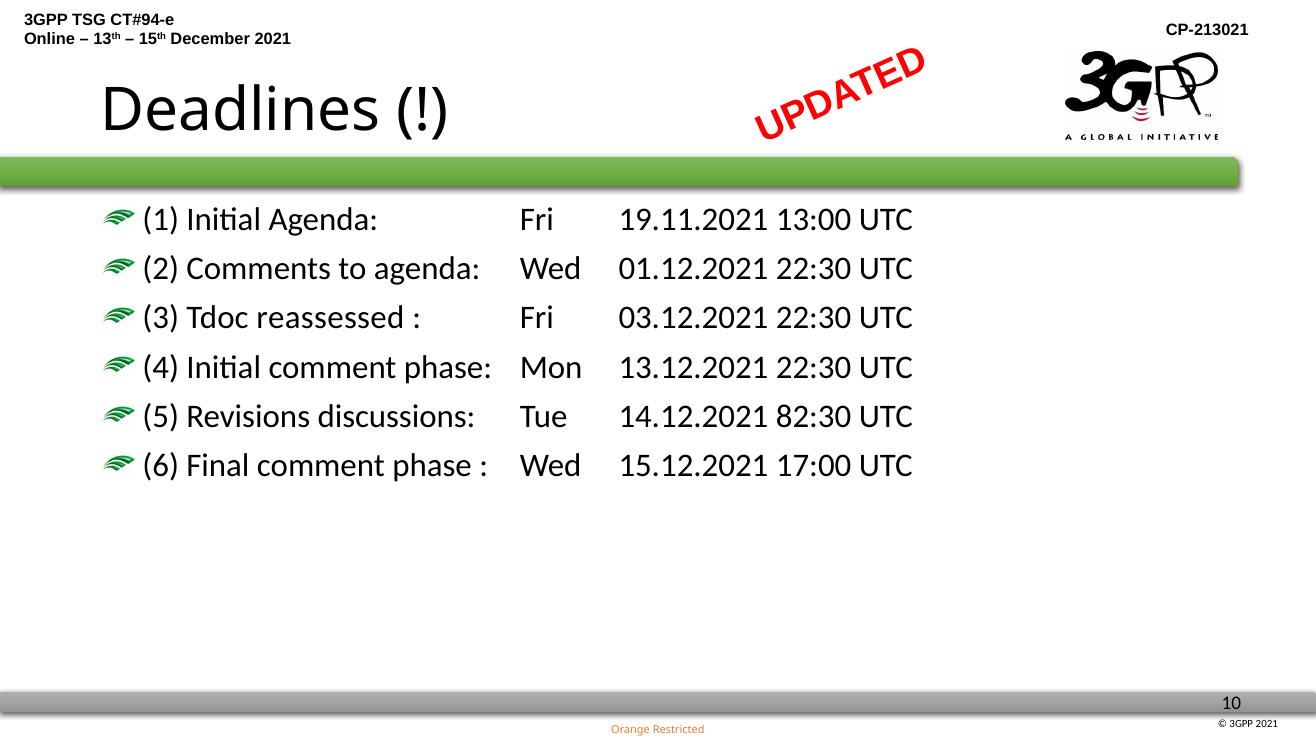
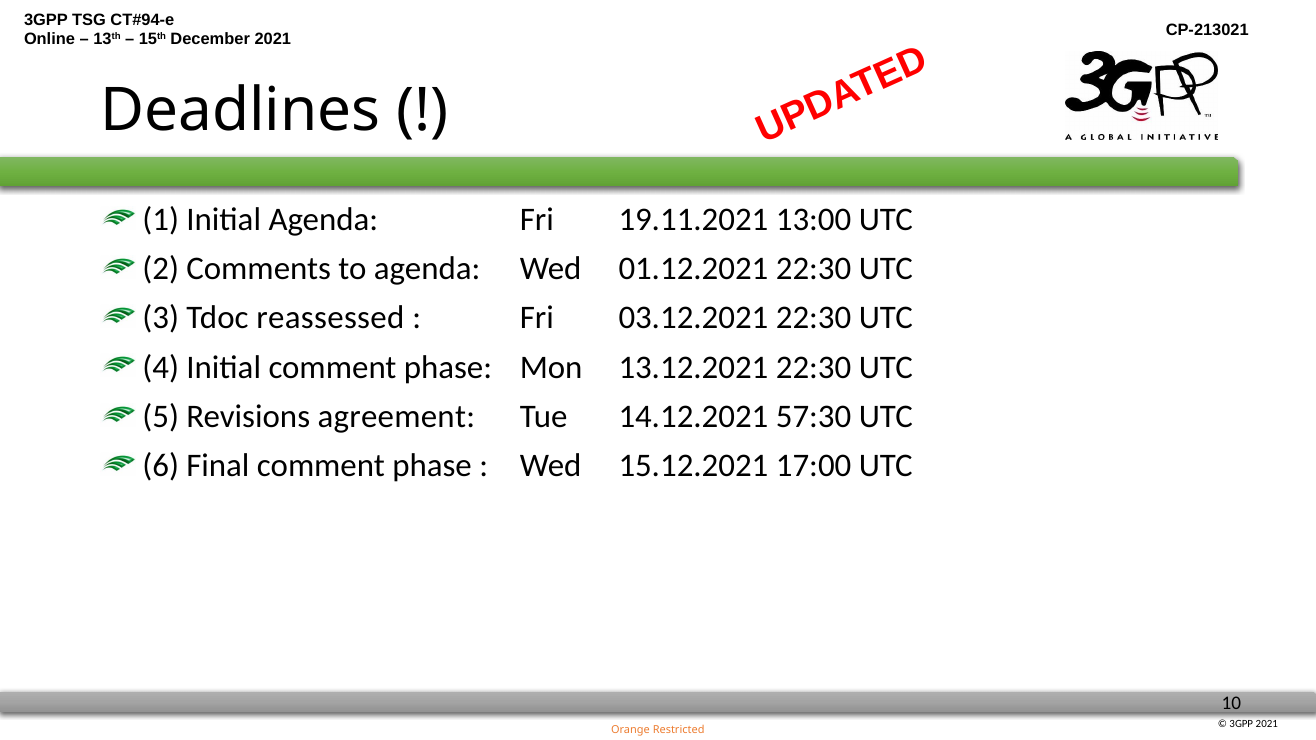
discussions: discussions -> agreement (396, 416)
82:30: 82:30 -> 57:30 (814, 416)
